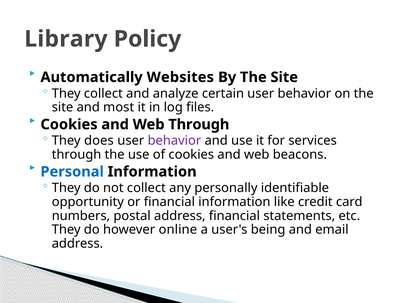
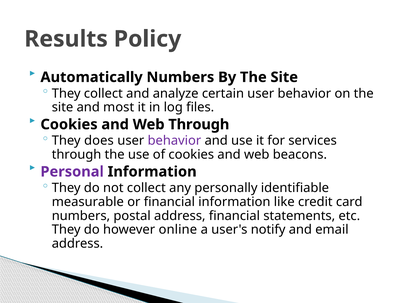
Library: Library -> Results (66, 39)
Automatically Websites: Websites -> Numbers (180, 77)
Personal colour: blue -> purple (72, 172)
opportunity: opportunity -> measurable (88, 202)
being: being -> notify (268, 230)
